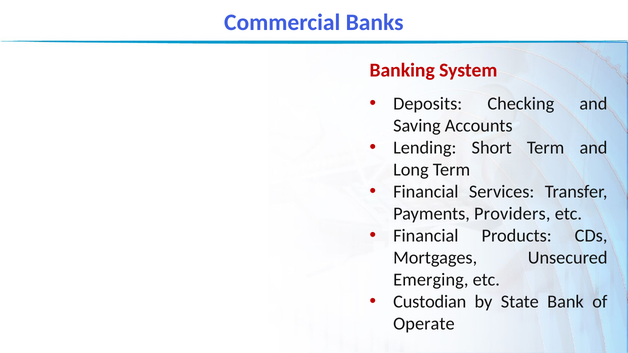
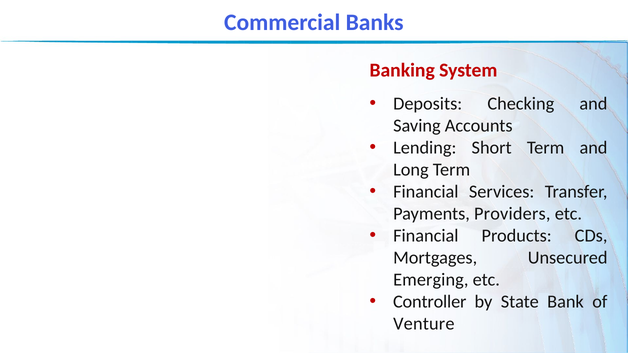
Custodian: Custodian -> Controller (430, 302)
Operate: Operate -> Venture (424, 324)
